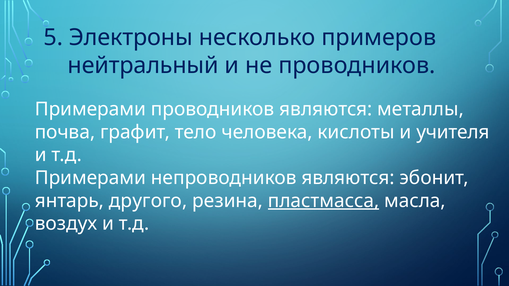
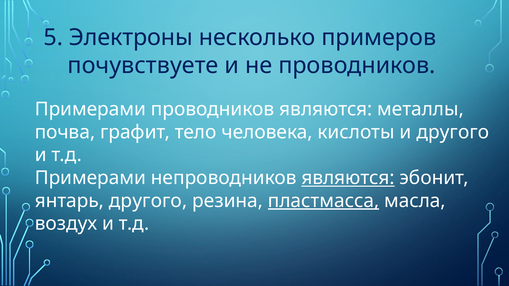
нейтральный: нейтральный -> почувствуете (143, 66)
и учителя: учителя -> другого (453, 132)
являются underline: none -> present (348, 178)
